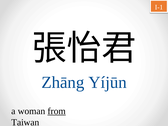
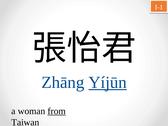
Yíjūn underline: none -> present (108, 82)
